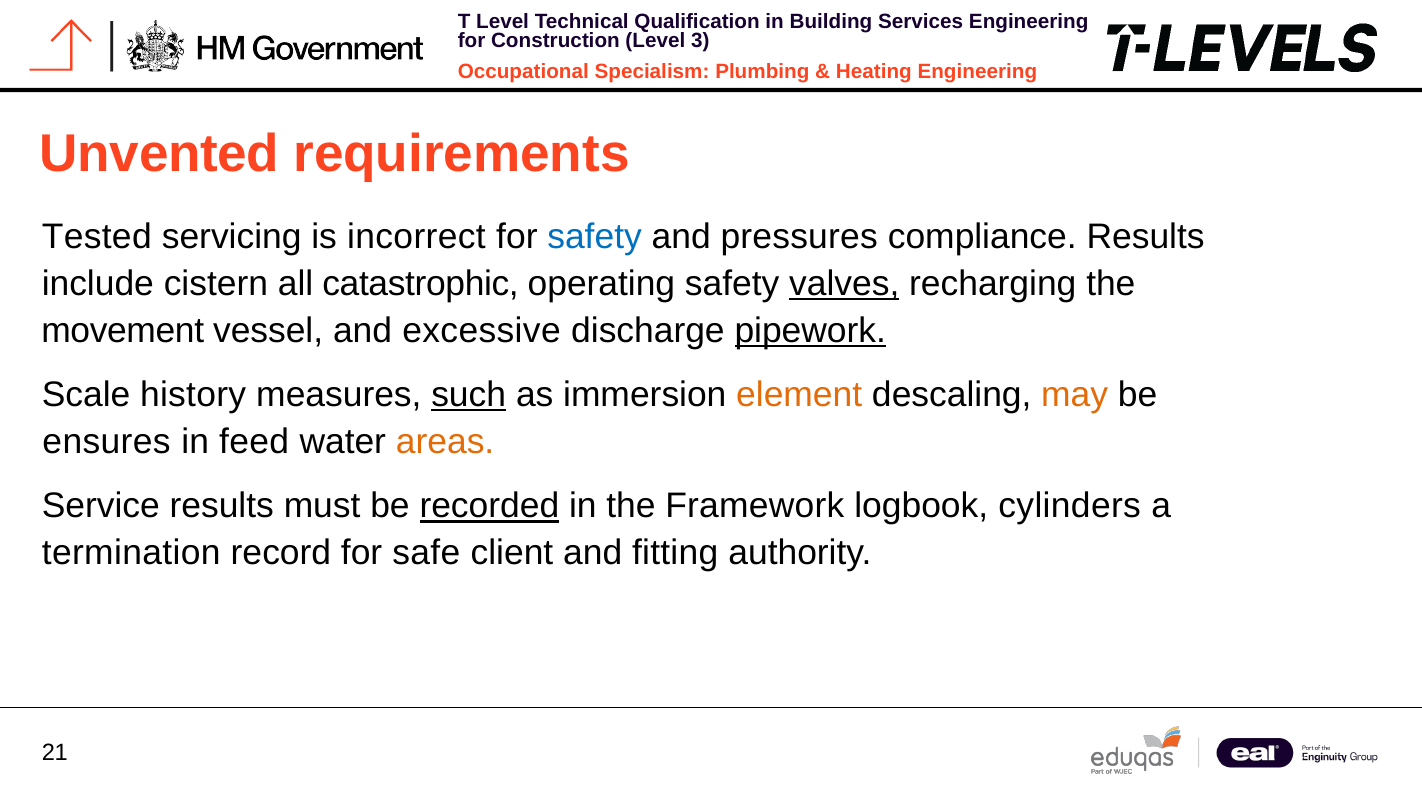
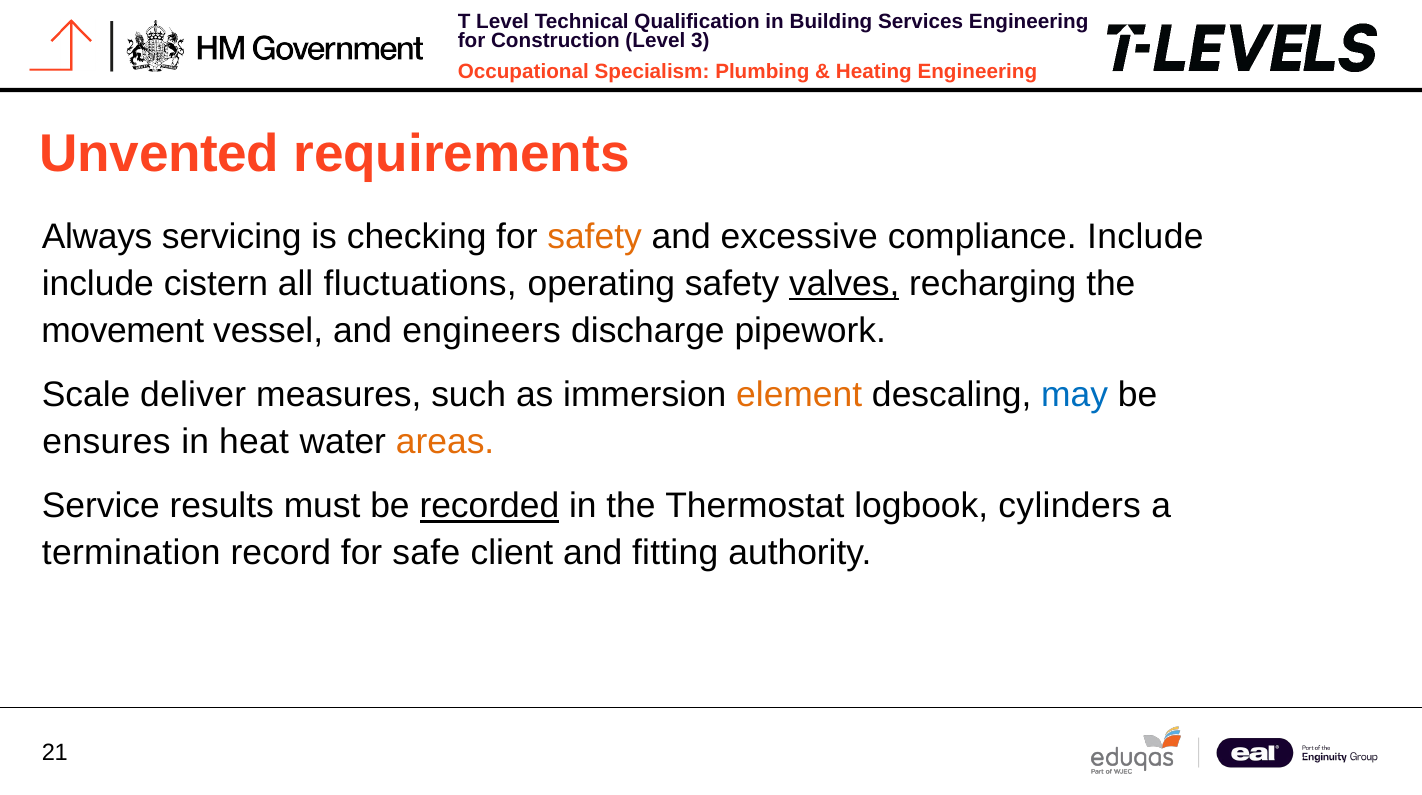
Tested: Tested -> Always (97, 237)
incorrect: incorrect -> checking (417, 237)
safety colour: blue -> orange (595, 237)
pressures: pressures -> excessive (799, 237)
compliance Results: Results -> Include (1145, 237)
catastrophic: catastrophic -> fluctuations (420, 284)
excessive: excessive -> engineers (482, 331)
pipework underline: present -> none (810, 331)
history: history -> deliver (193, 395)
such underline: present -> none (469, 395)
may colour: orange -> blue (1075, 395)
feed: feed -> heat (254, 442)
Framework: Framework -> Thermostat (755, 506)
